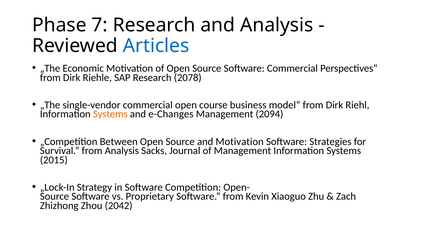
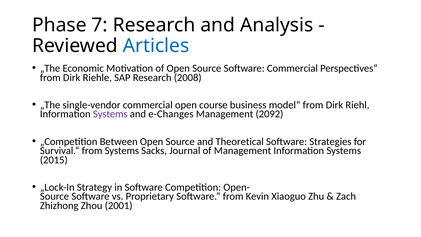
2078: 2078 -> 2008 (188, 78)
Systems colour: orange -> purple (110, 114)
2094: 2094 -> 2092 (269, 114)
and Motivation: Motivation -> Theoretical (240, 142)
from Analysis: Analysis -> Systems (122, 151)
2042: 2042 -> 2001 (119, 205)
